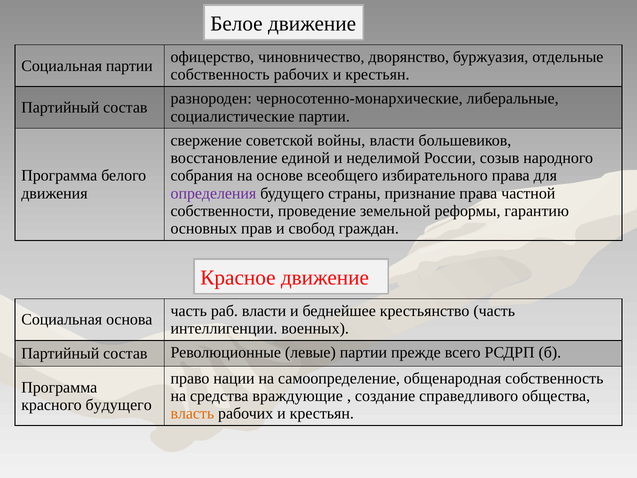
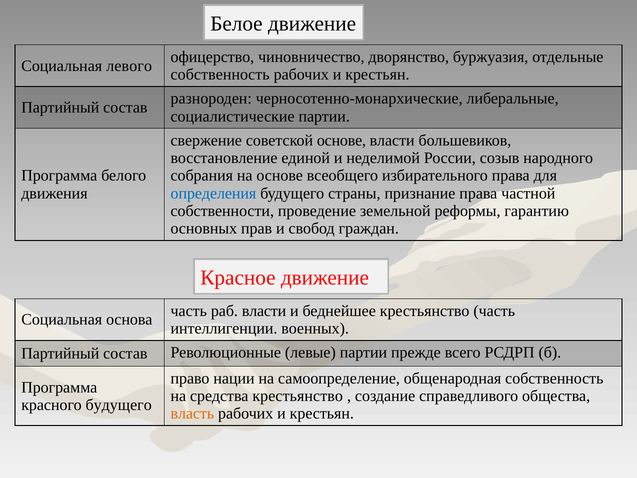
Социальная партии: партии -> левого (129, 66)
советской войны: войны -> основе (341, 140)
определения colour: purple -> blue (213, 193)
средства враждующие: враждующие -> крестьянство (298, 396)
